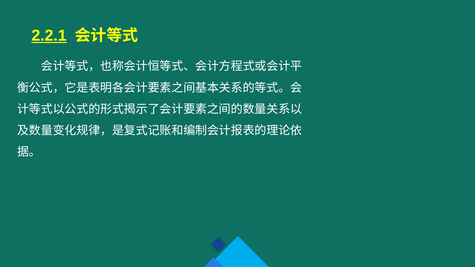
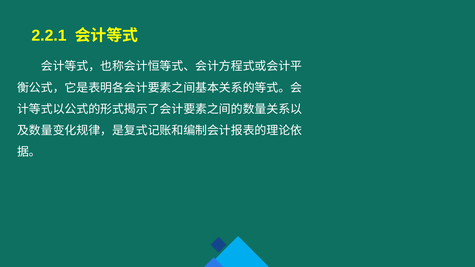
2.2.1 underline: present -> none (49, 36)
